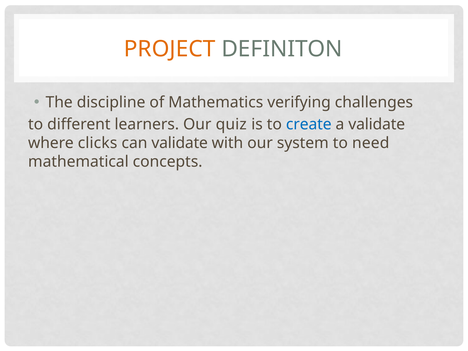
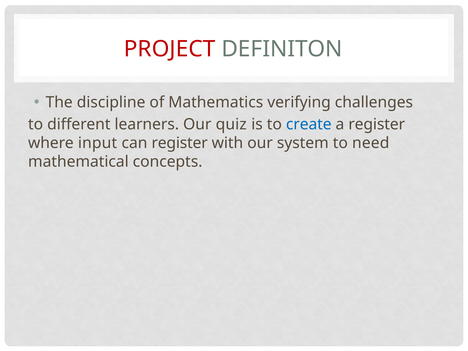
PROJECT colour: orange -> red (170, 49)
a validate: validate -> register (377, 124)
clicks: clicks -> input (98, 143)
can validate: validate -> register (180, 143)
